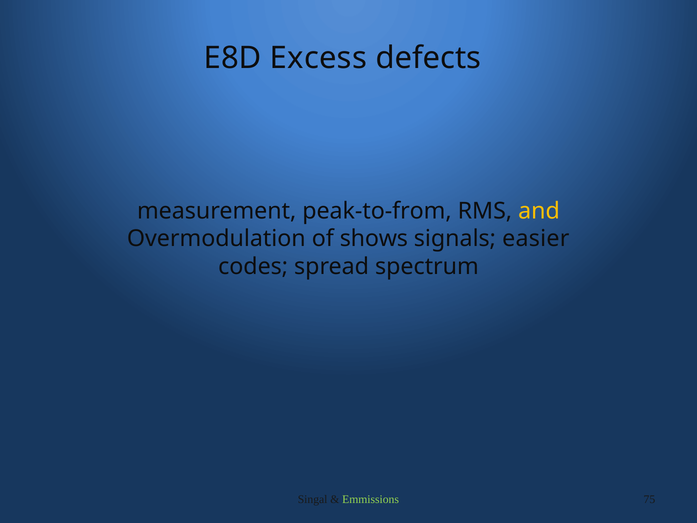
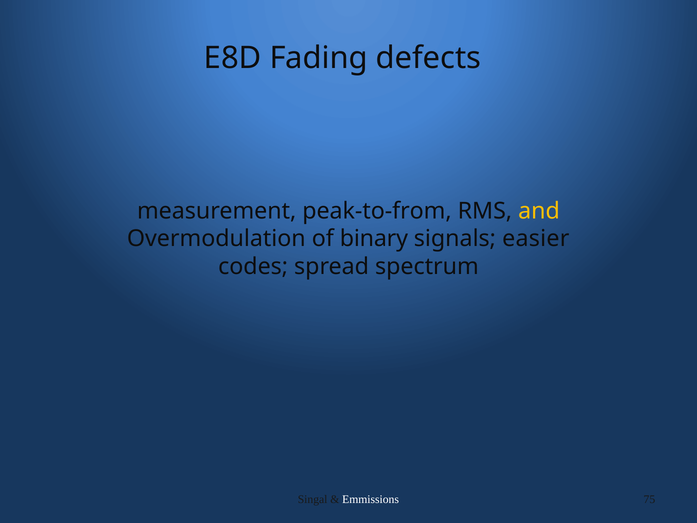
Excess: Excess -> Fading (319, 58)
shows: shows -> binary (374, 239)
Emmissions colour: light green -> white (371, 499)
